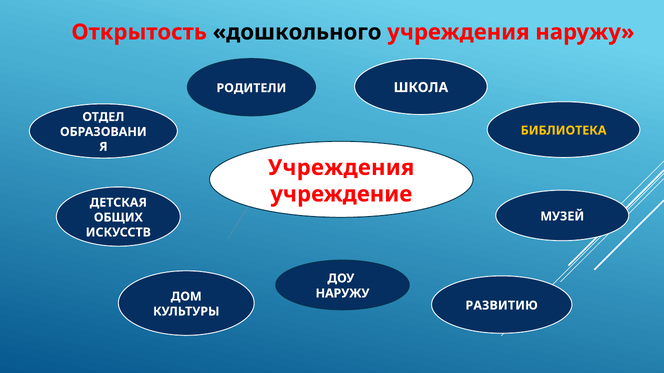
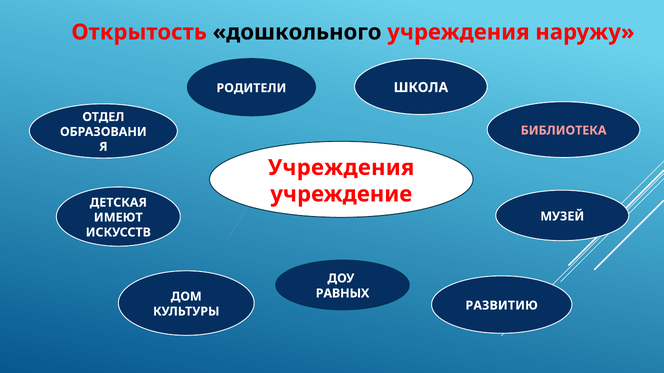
БИБЛИОТЕКА colour: yellow -> pink (564, 131)
ОБЩИХ: ОБЩИХ -> ИМЕЮТ (118, 218)
НАРУЖУ: НАРУЖУ -> РАВНЫХ (343, 294)
